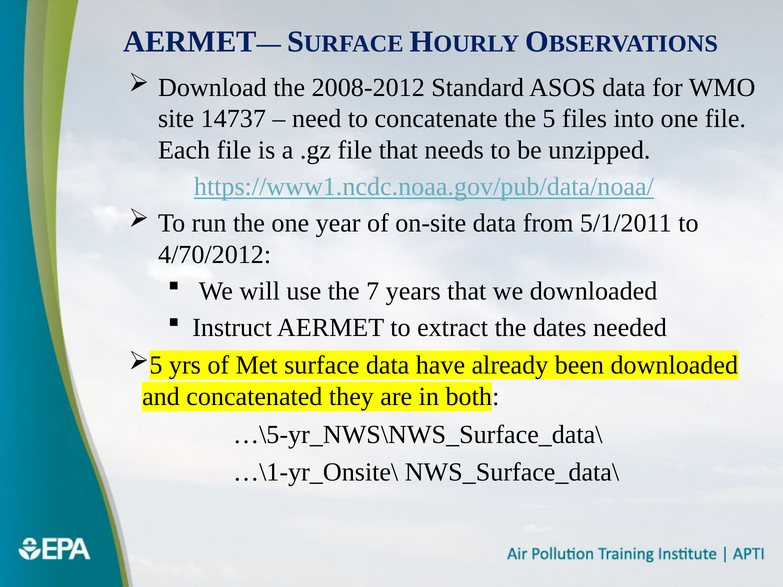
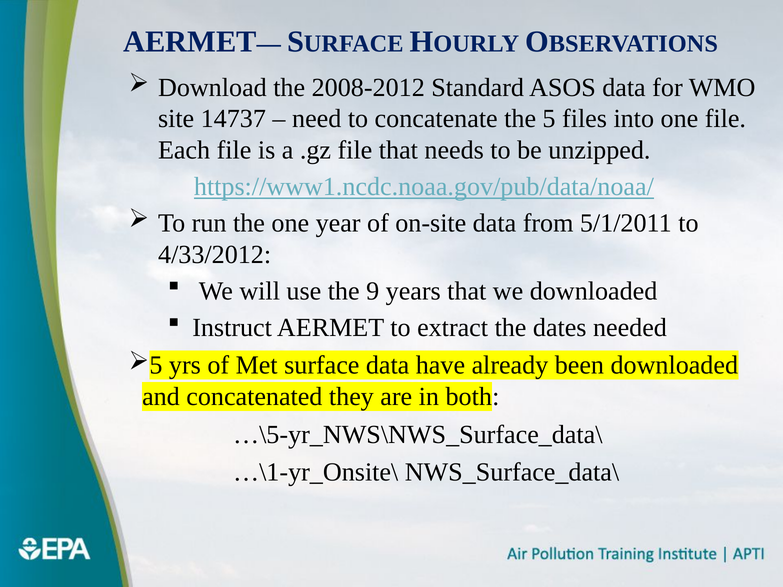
4/70/2012: 4/70/2012 -> 4/33/2012 (215, 255)
7: 7 -> 9 (373, 291)
